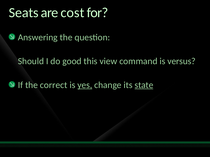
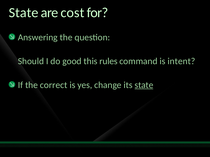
Seats: Seats -> State (24, 13)
view: view -> rules (109, 61)
versus: versus -> intent (181, 61)
yes underline: present -> none (85, 85)
